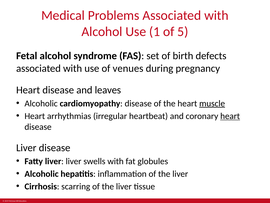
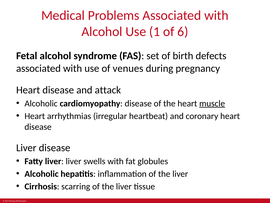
5: 5 -> 6 (183, 32)
leaves: leaves -> attack (108, 90)
heart underline: present -> none (230, 116)
